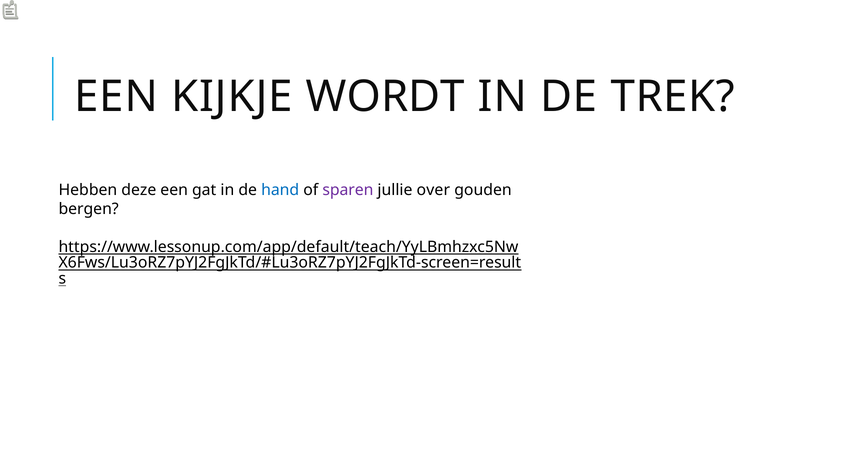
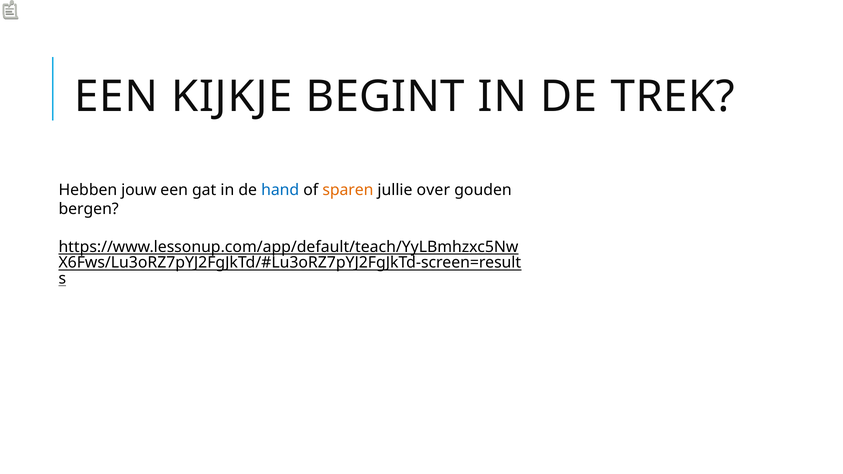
WORDT: WORDT -> BEGINT (385, 97)
deze: deze -> jouw (139, 190)
sparen colour: purple -> orange (348, 190)
